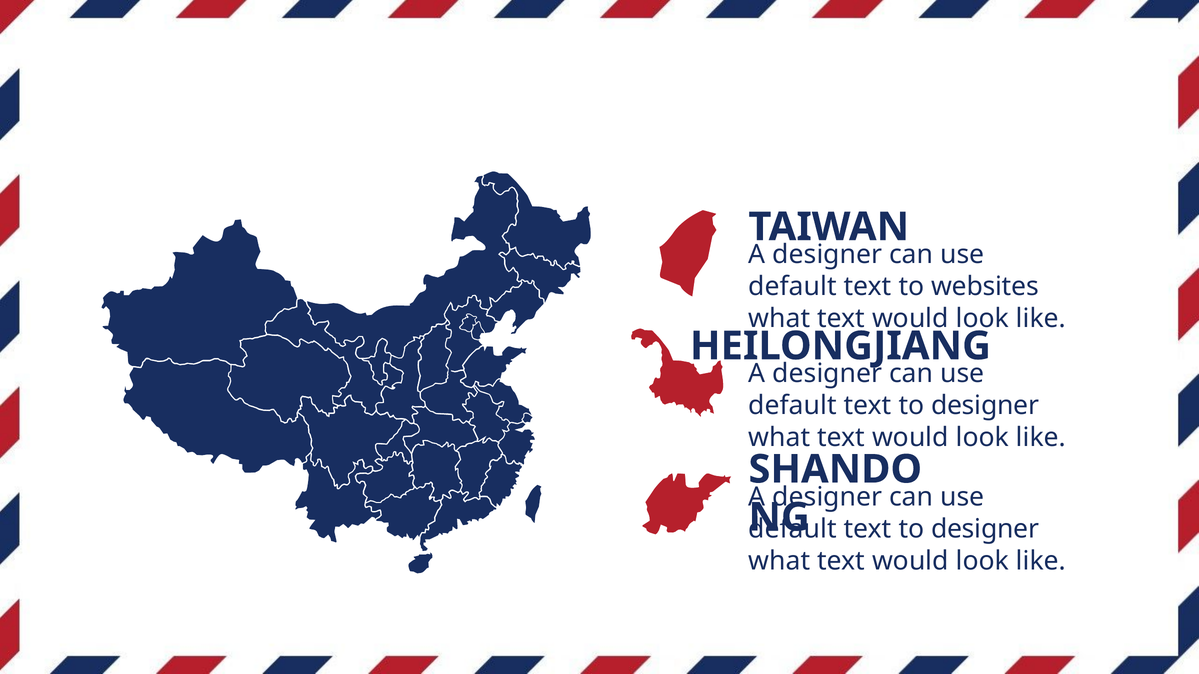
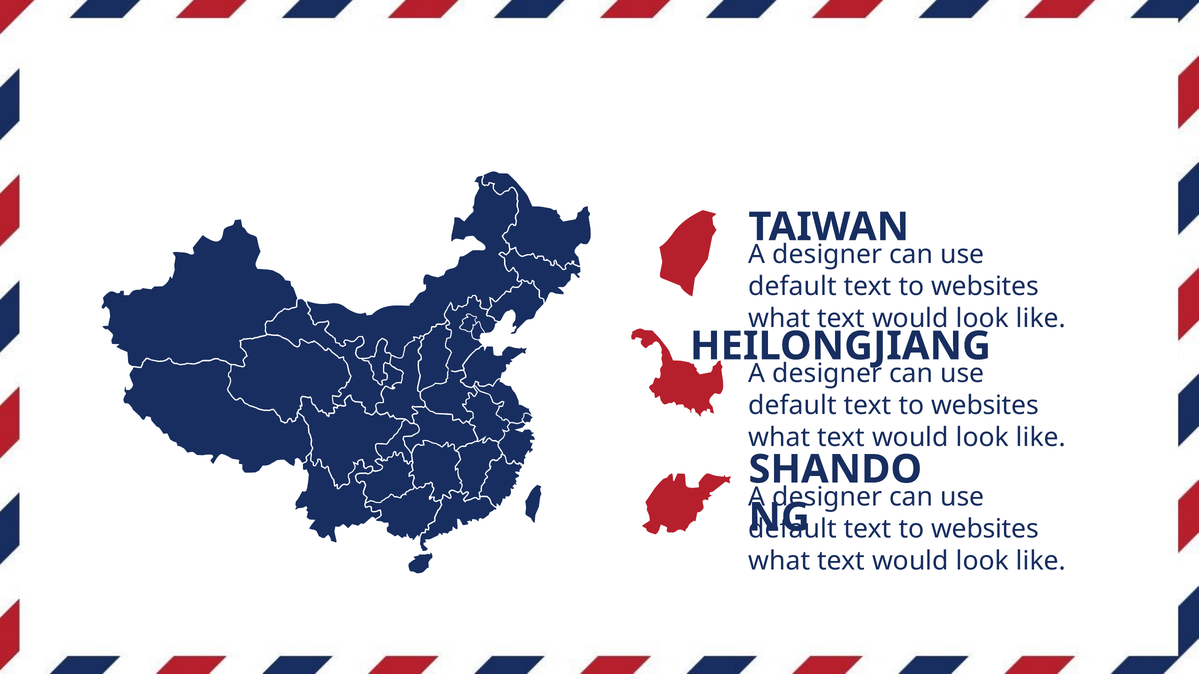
designer: designer -> websites (985, 406)
designer: designer -> websites (985, 529)
